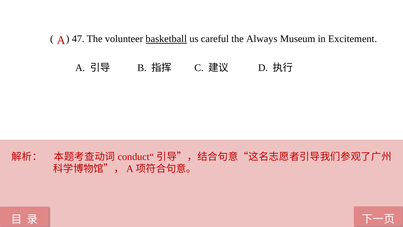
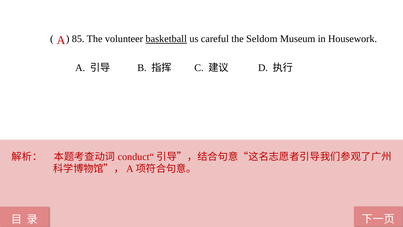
47: 47 -> 85 (78, 39)
Always: Always -> Seldom (262, 39)
Excitement: Excitement -> Housework (353, 39)
